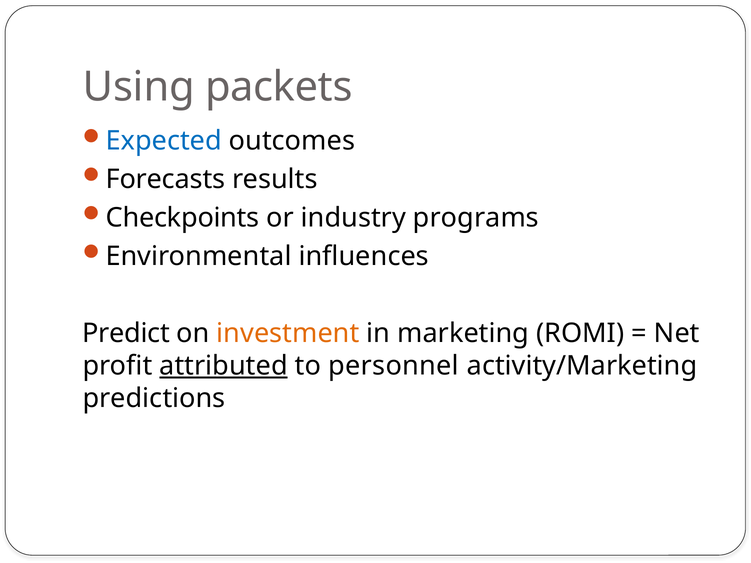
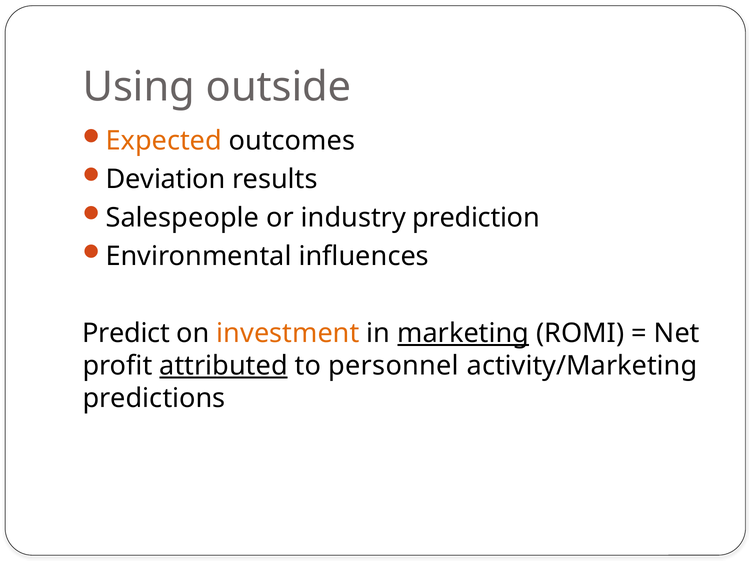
packets: packets -> outside (279, 87)
Expected colour: blue -> orange (164, 141)
Forecasts: Forecasts -> Deviation (165, 179)
Checkpoints: Checkpoints -> Salespeople (182, 218)
programs: programs -> prediction (476, 218)
marketing underline: none -> present (463, 333)
